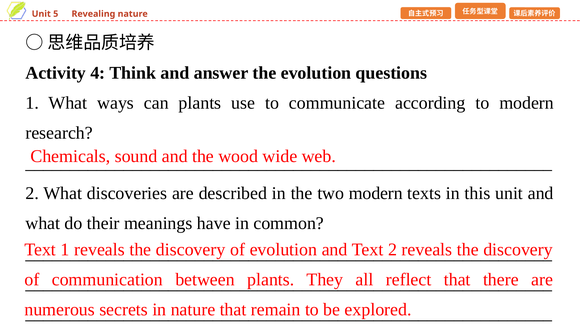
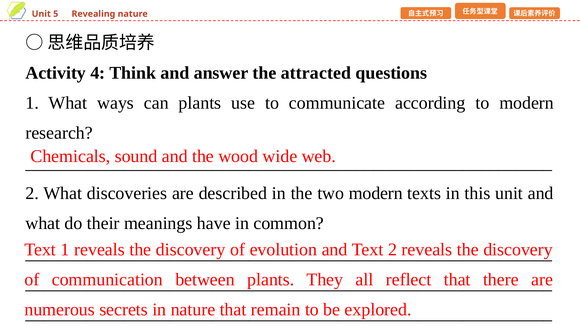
the evolution: evolution -> attracted (316, 73)
